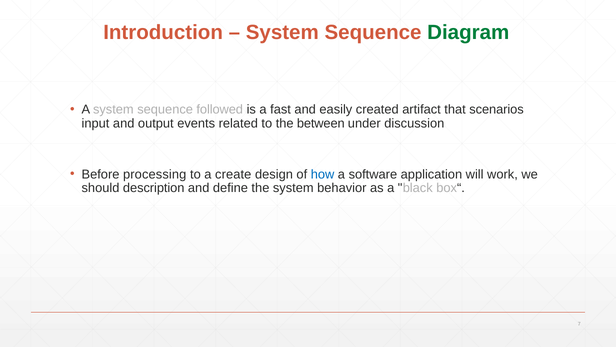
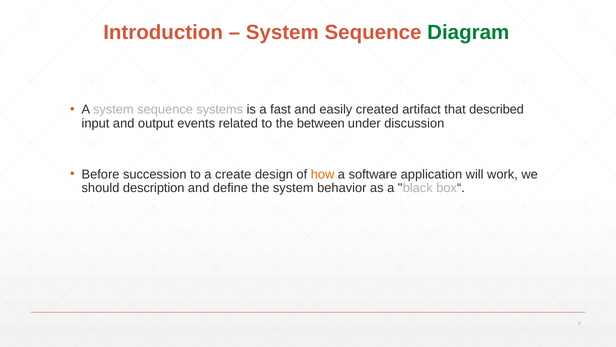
followed: followed -> systems (220, 109)
scenarios: scenarios -> described (497, 109)
processing: processing -> succession (155, 174)
how colour: blue -> orange (323, 174)
